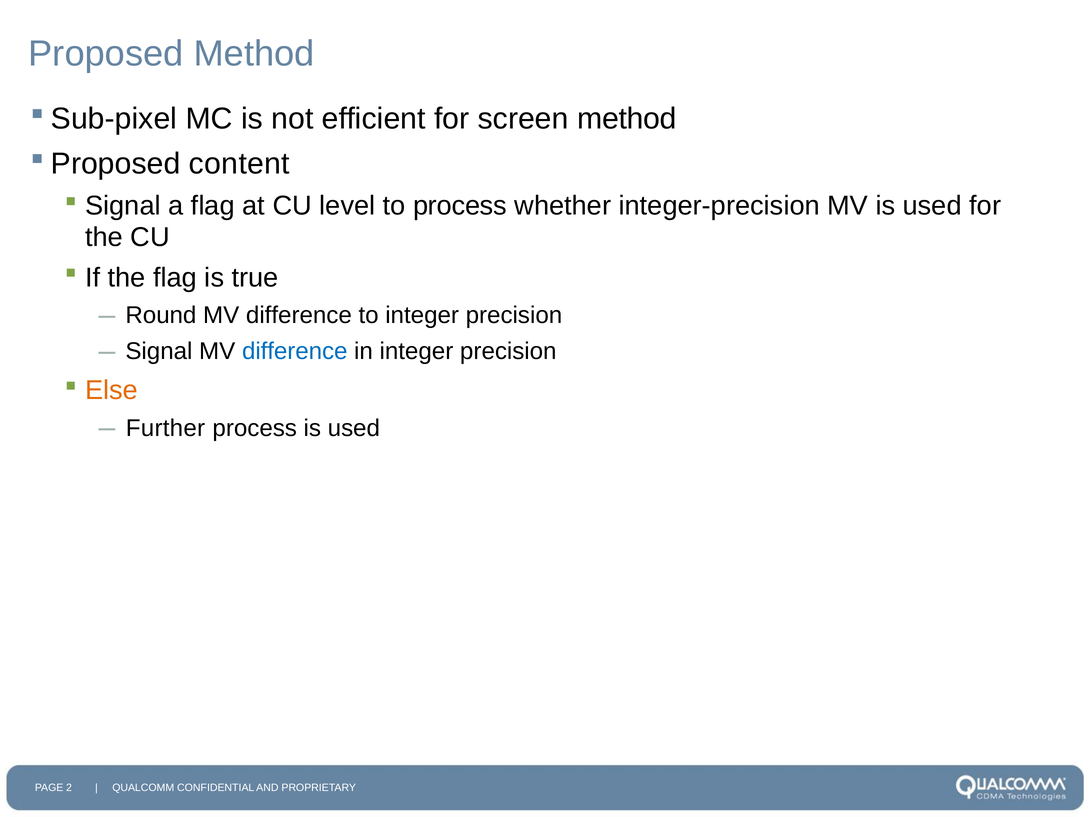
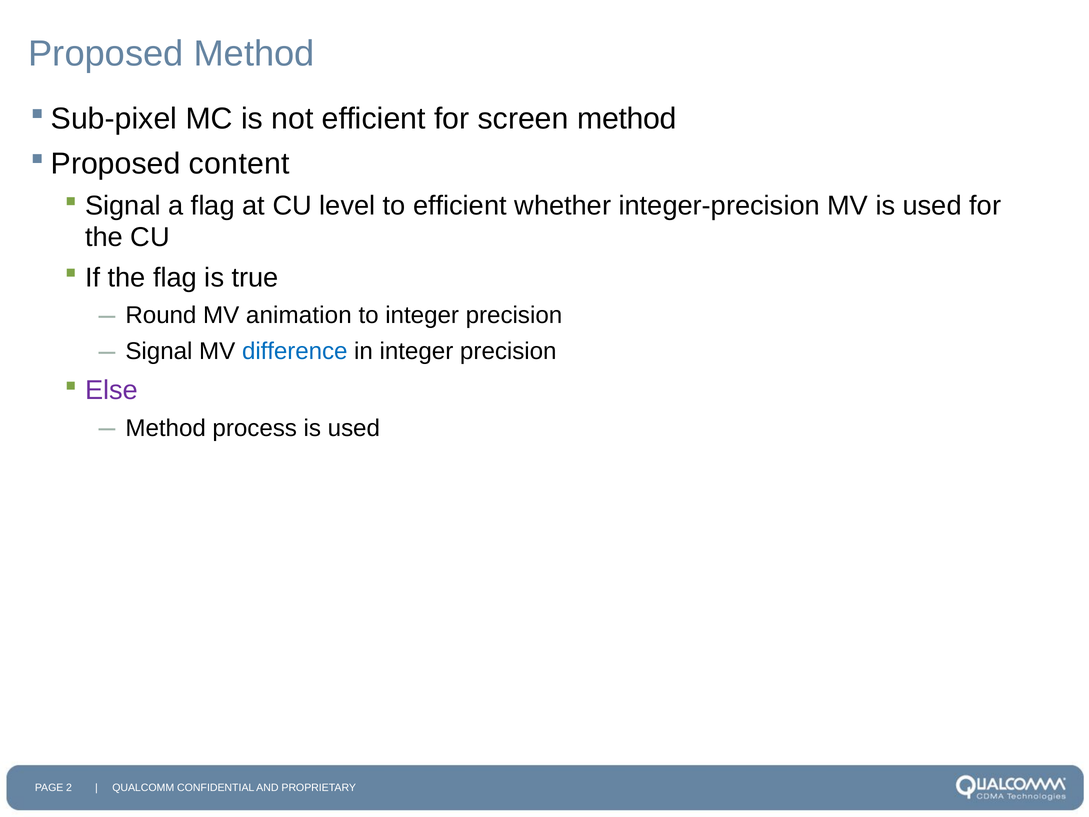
to process: process -> efficient (460, 206)
Round MV difference: difference -> animation (299, 315)
Else colour: orange -> purple (112, 390)
Further: Further -> Method (166, 428)
